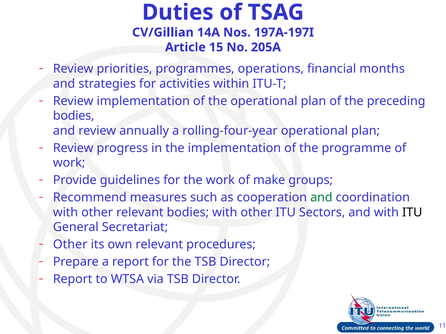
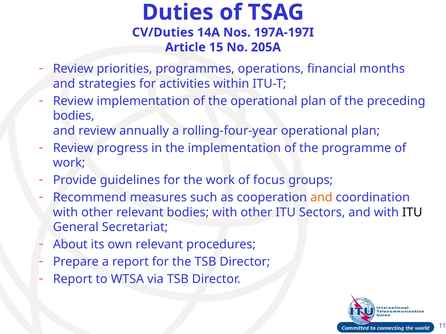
CV/Gillian: CV/Gillian -> CV/Duties (163, 32)
make: make -> focus (269, 180)
and colour: green -> orange (321, 198)
Other: Other -> About (70, 245)
